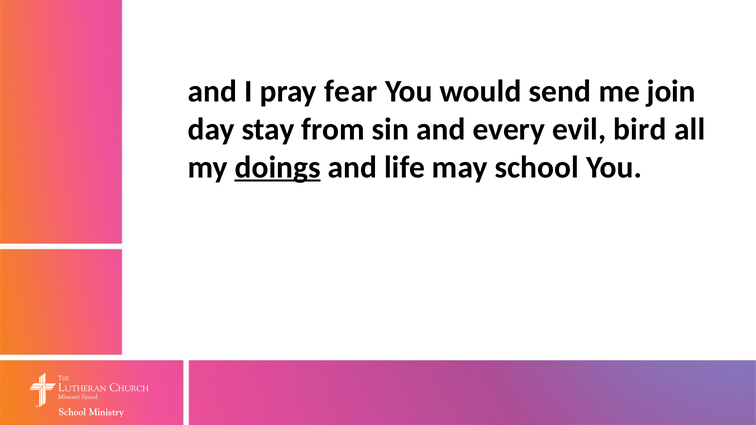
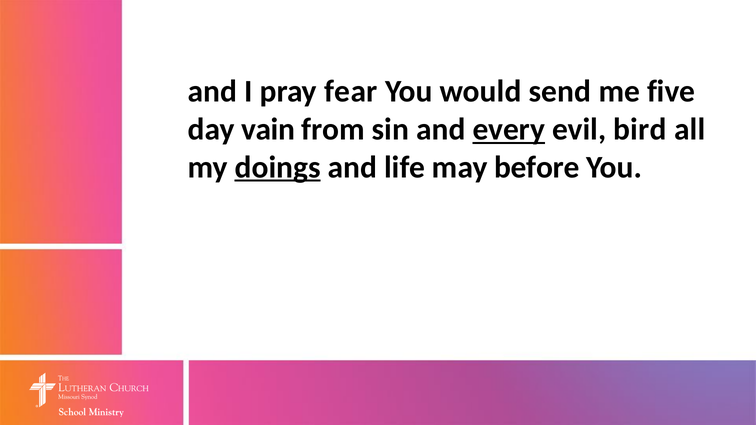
join: join -> five (671, 92)
stay: stay -> vain (268, 129)
every underline: none -> present (509, 129)
school: school -> before (537, 167)
